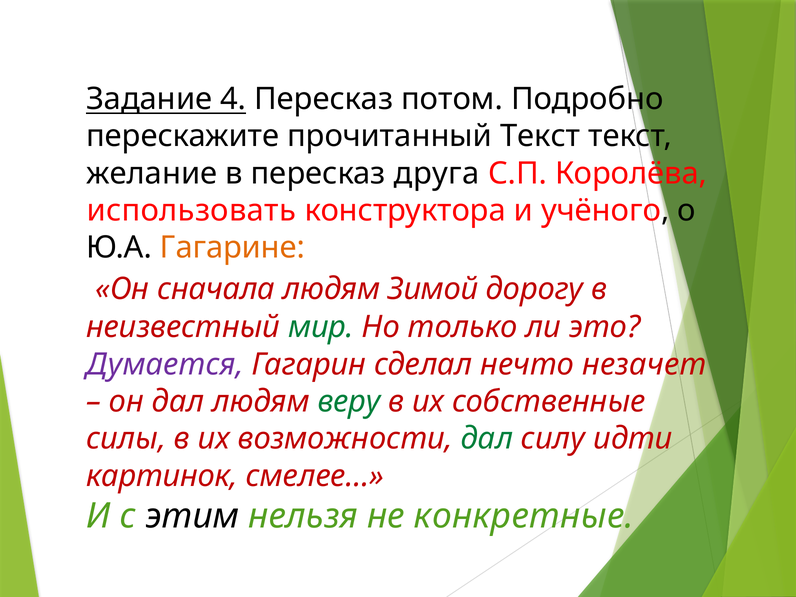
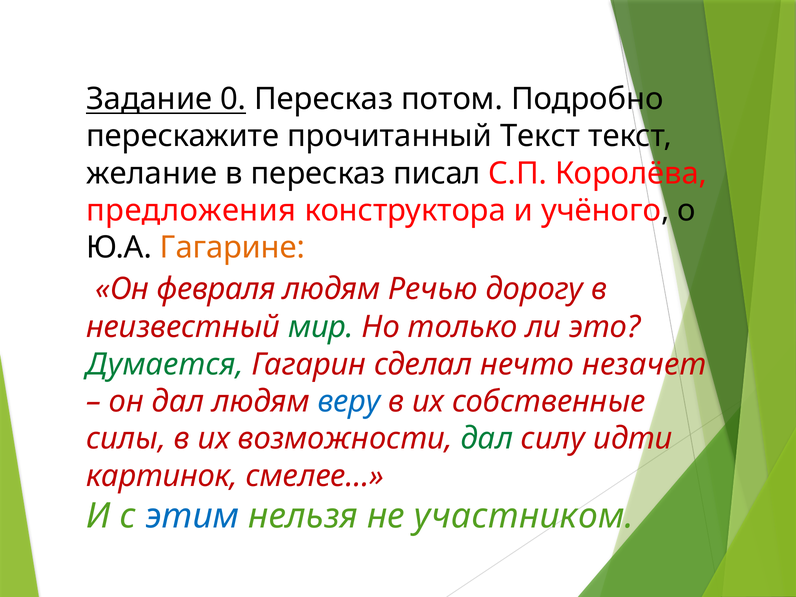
4: 4 -> 0 (233, 99)
друга: друга -> писал (437, 173)
использовать: использовать -> предложения (191, 210)
сначала: сначала -> февраля (216, 289)
Зимой: Зимой -> Речью (433, 289)
Думается colour: purple -> green (165, 364)
веру colour: green -> blue (349, 402)
этим colour: black -> blue (192, 516)
конкретные: конкретные -> участником (524, 516)
